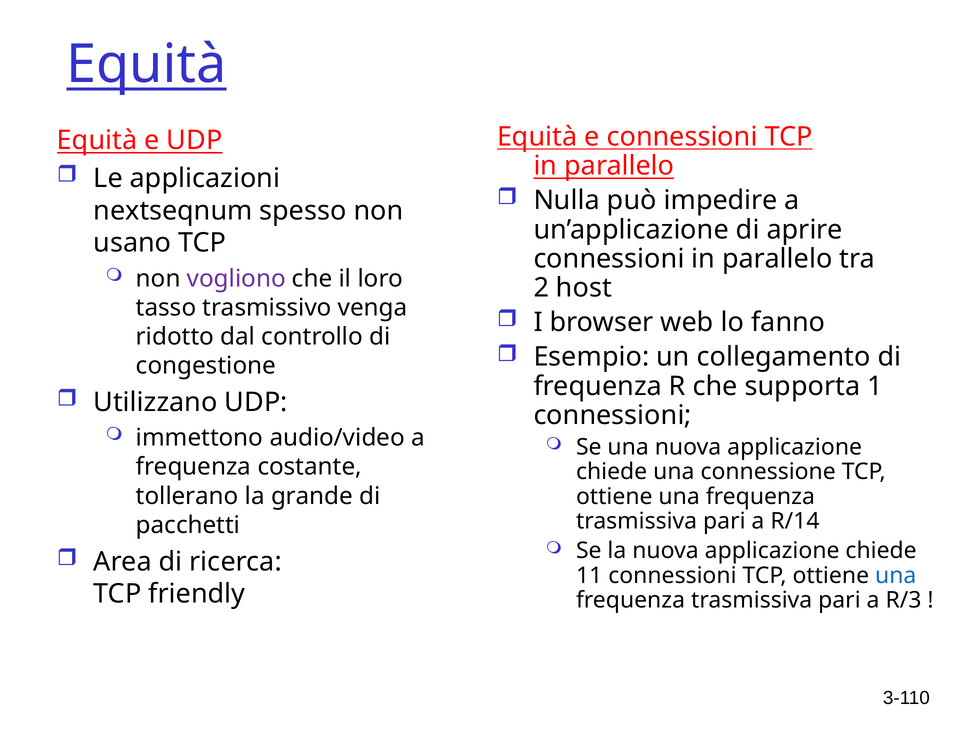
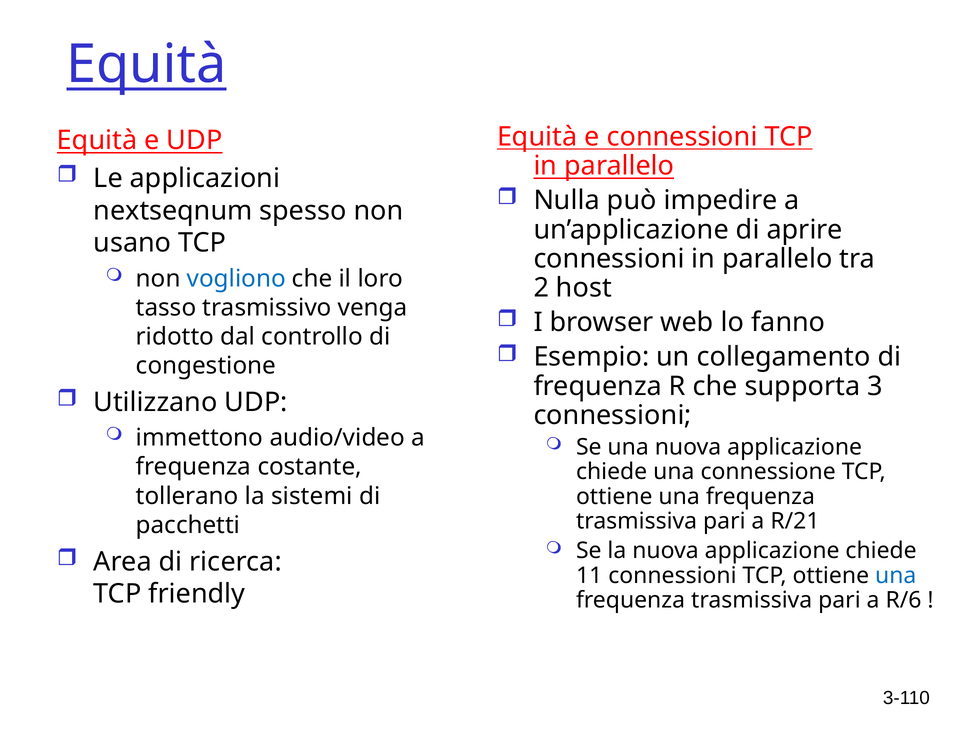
vogliono colour: purple -> blue (236, 278)
1: 1 -> 3 (875, 386)
grande: grande -> sistemi (312, 496)
R/14: R/14 -> R/21 (795, 521)
R/3: R/3 -> R/6 (903, 600)
